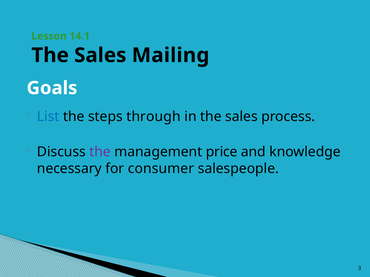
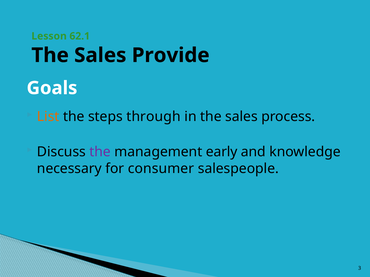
14.1: 14.1 -> 62.1 (80, 36)
Mailing: Mailing -> Provide (171, 55)
List colour: blue -> orange (48, 117)
price: price -> early (222, 152)
